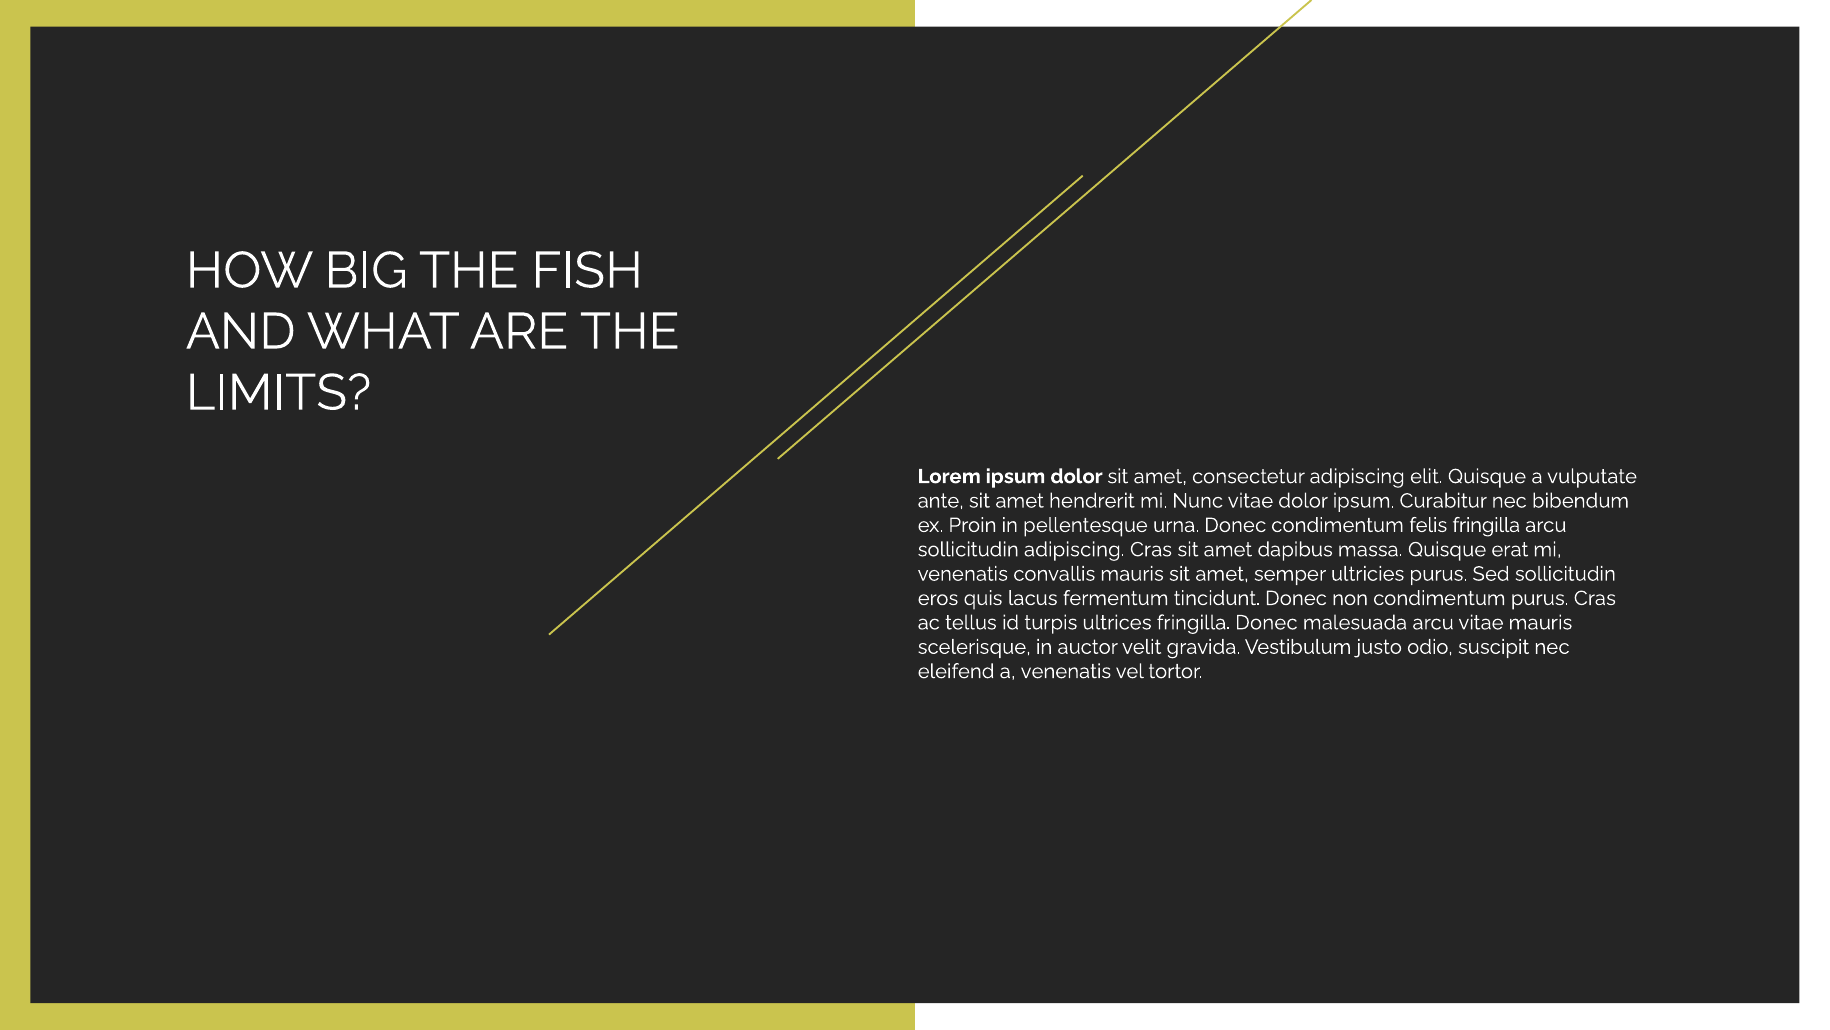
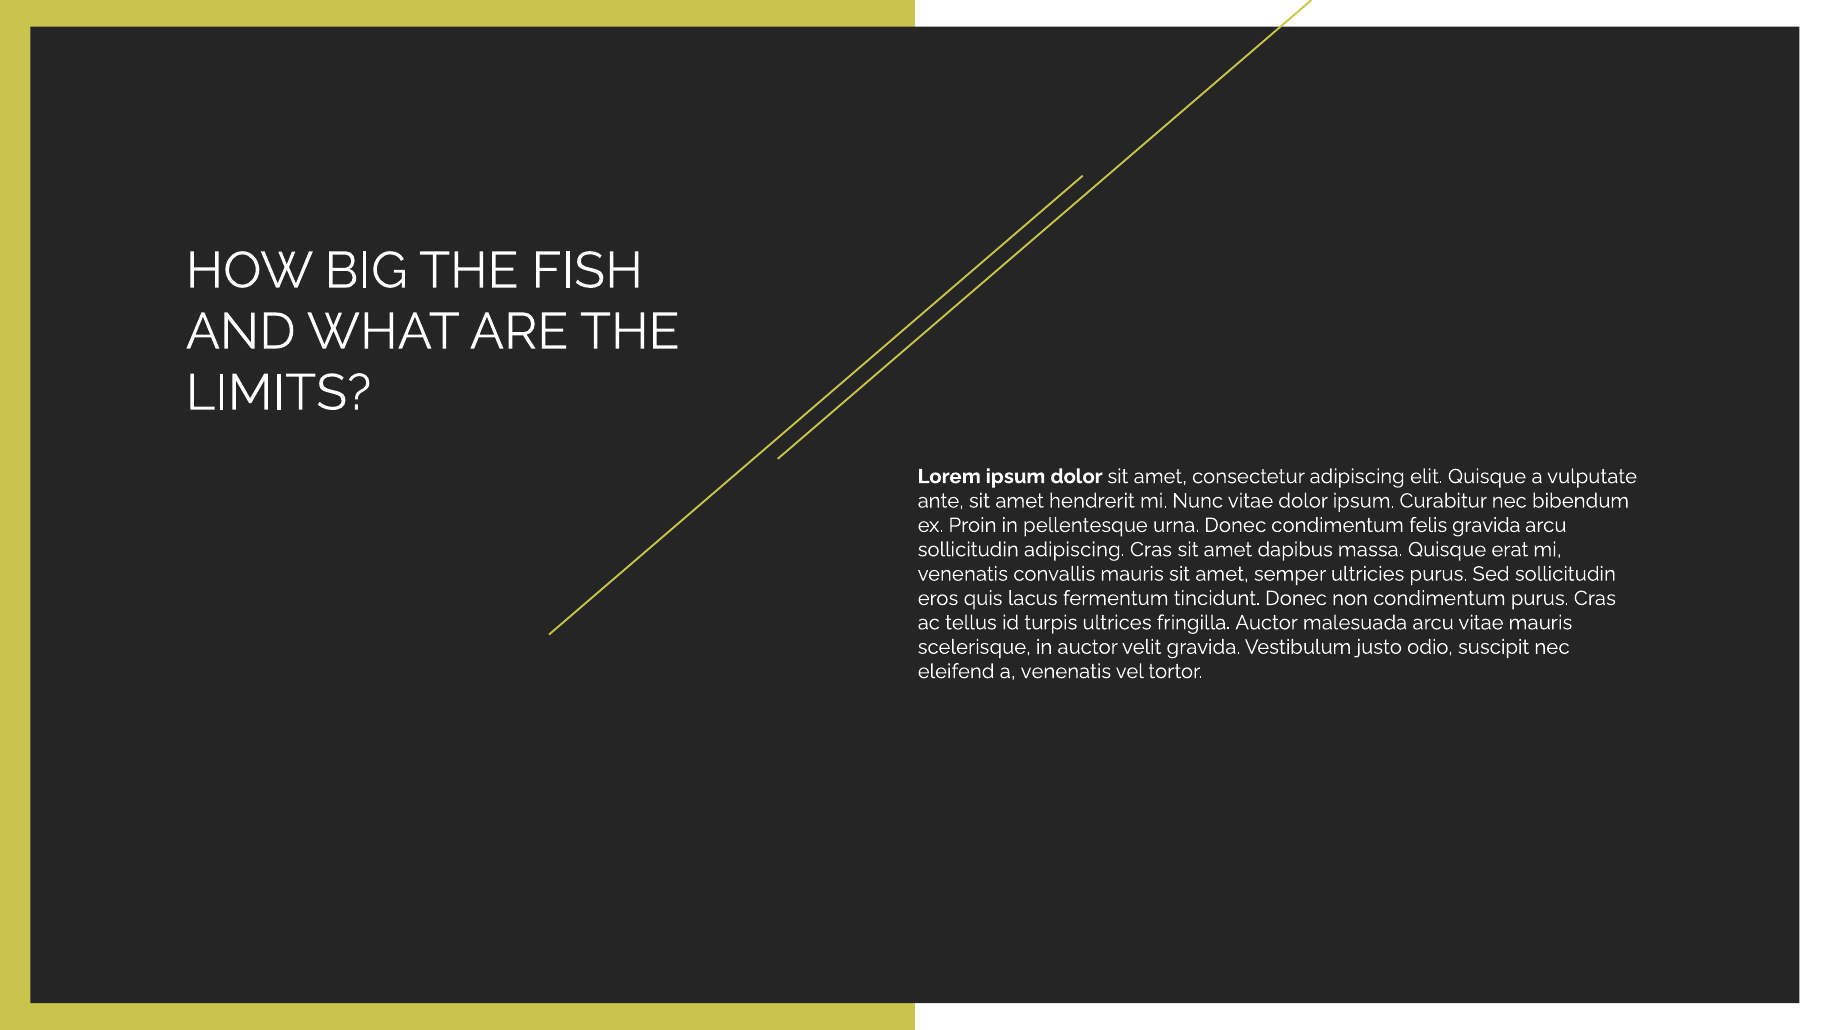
felis fringilla: fringilla -> gravida (1486, 525)
fringilla Donec: Donec -> Auctor (1267, 622)
